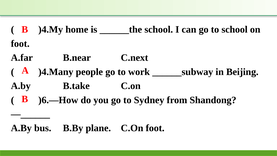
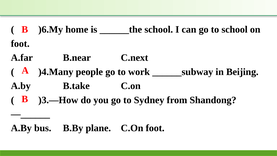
)4.My: )4.My -> )6.My (51, 29)
)6.—How: )6.—How -> )3.—How (58, 100)
